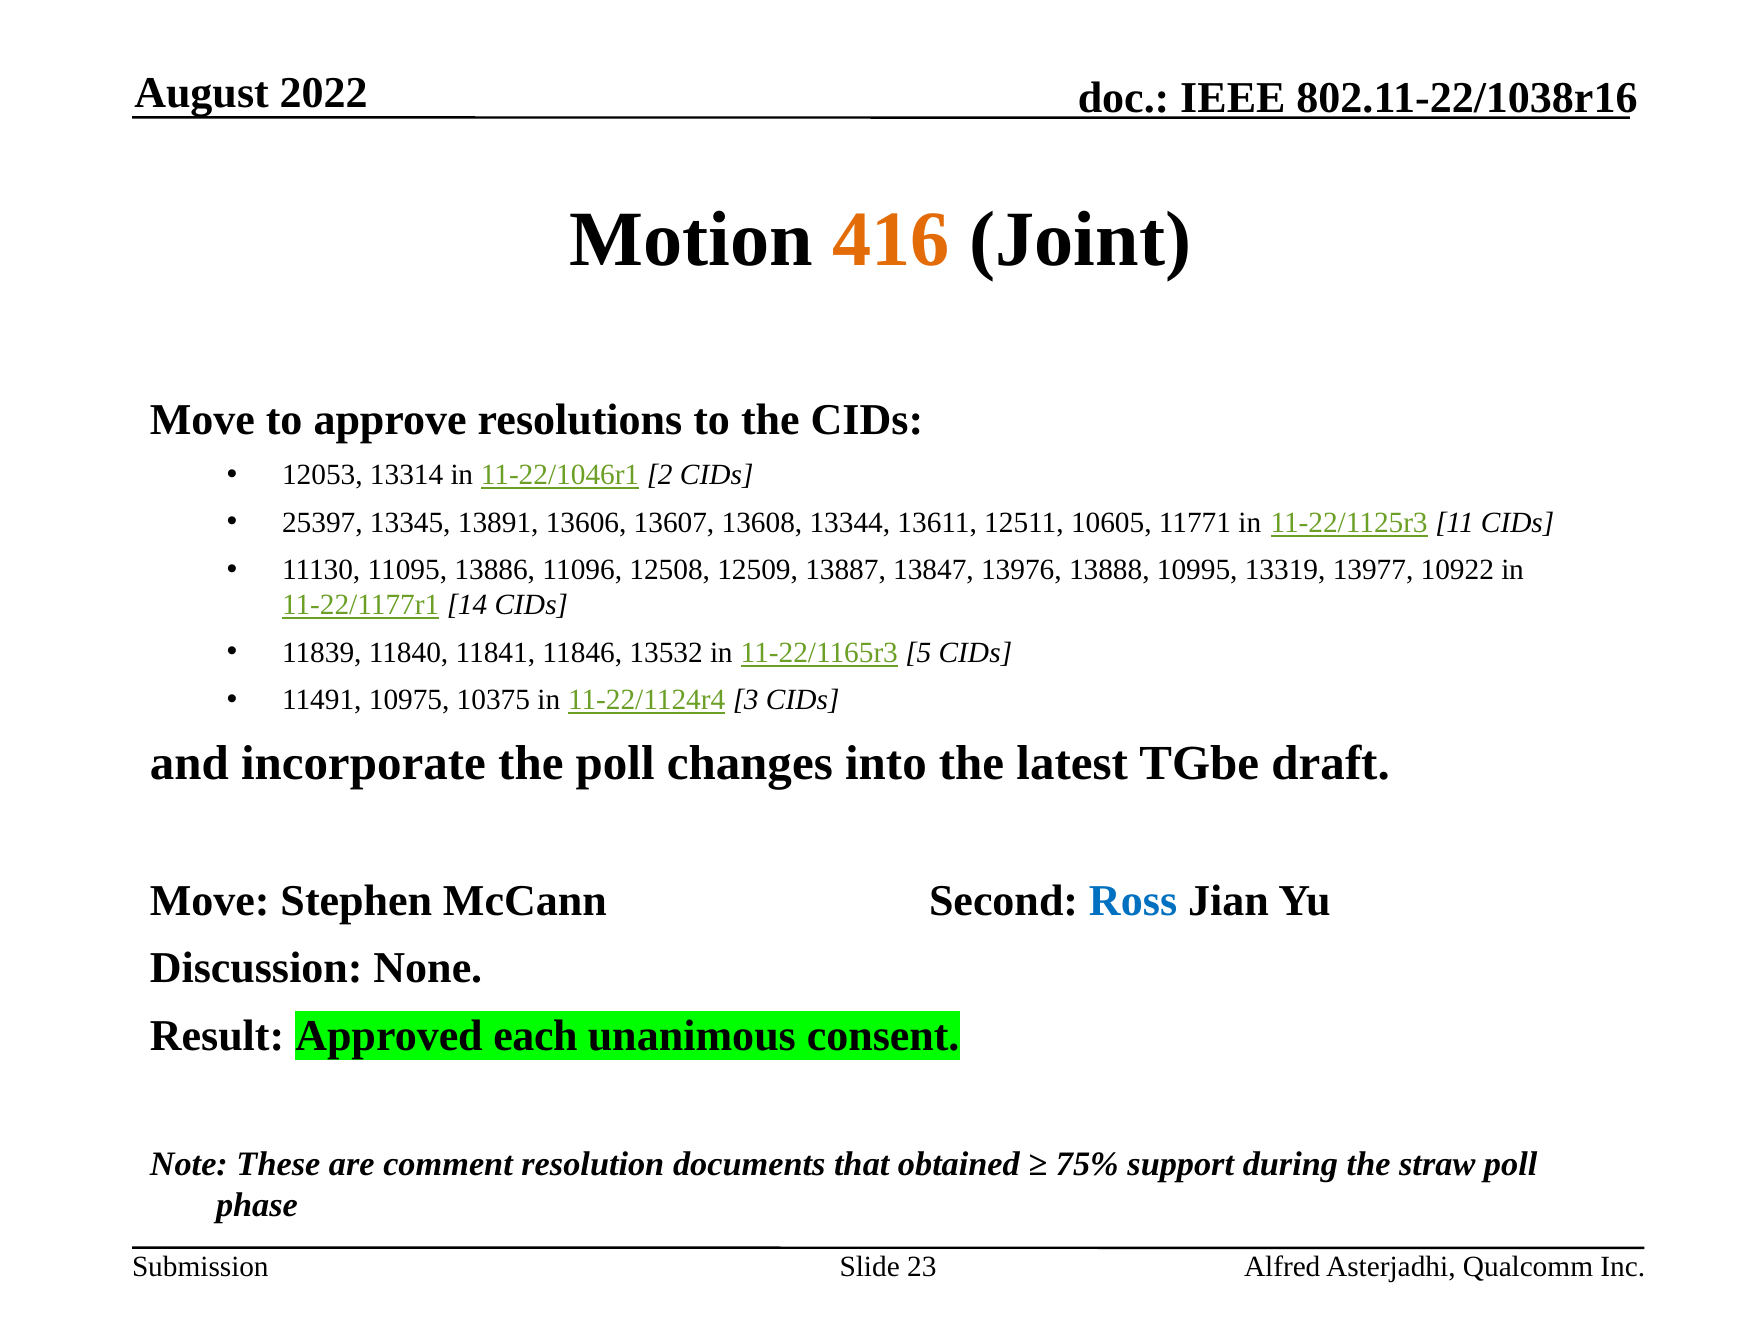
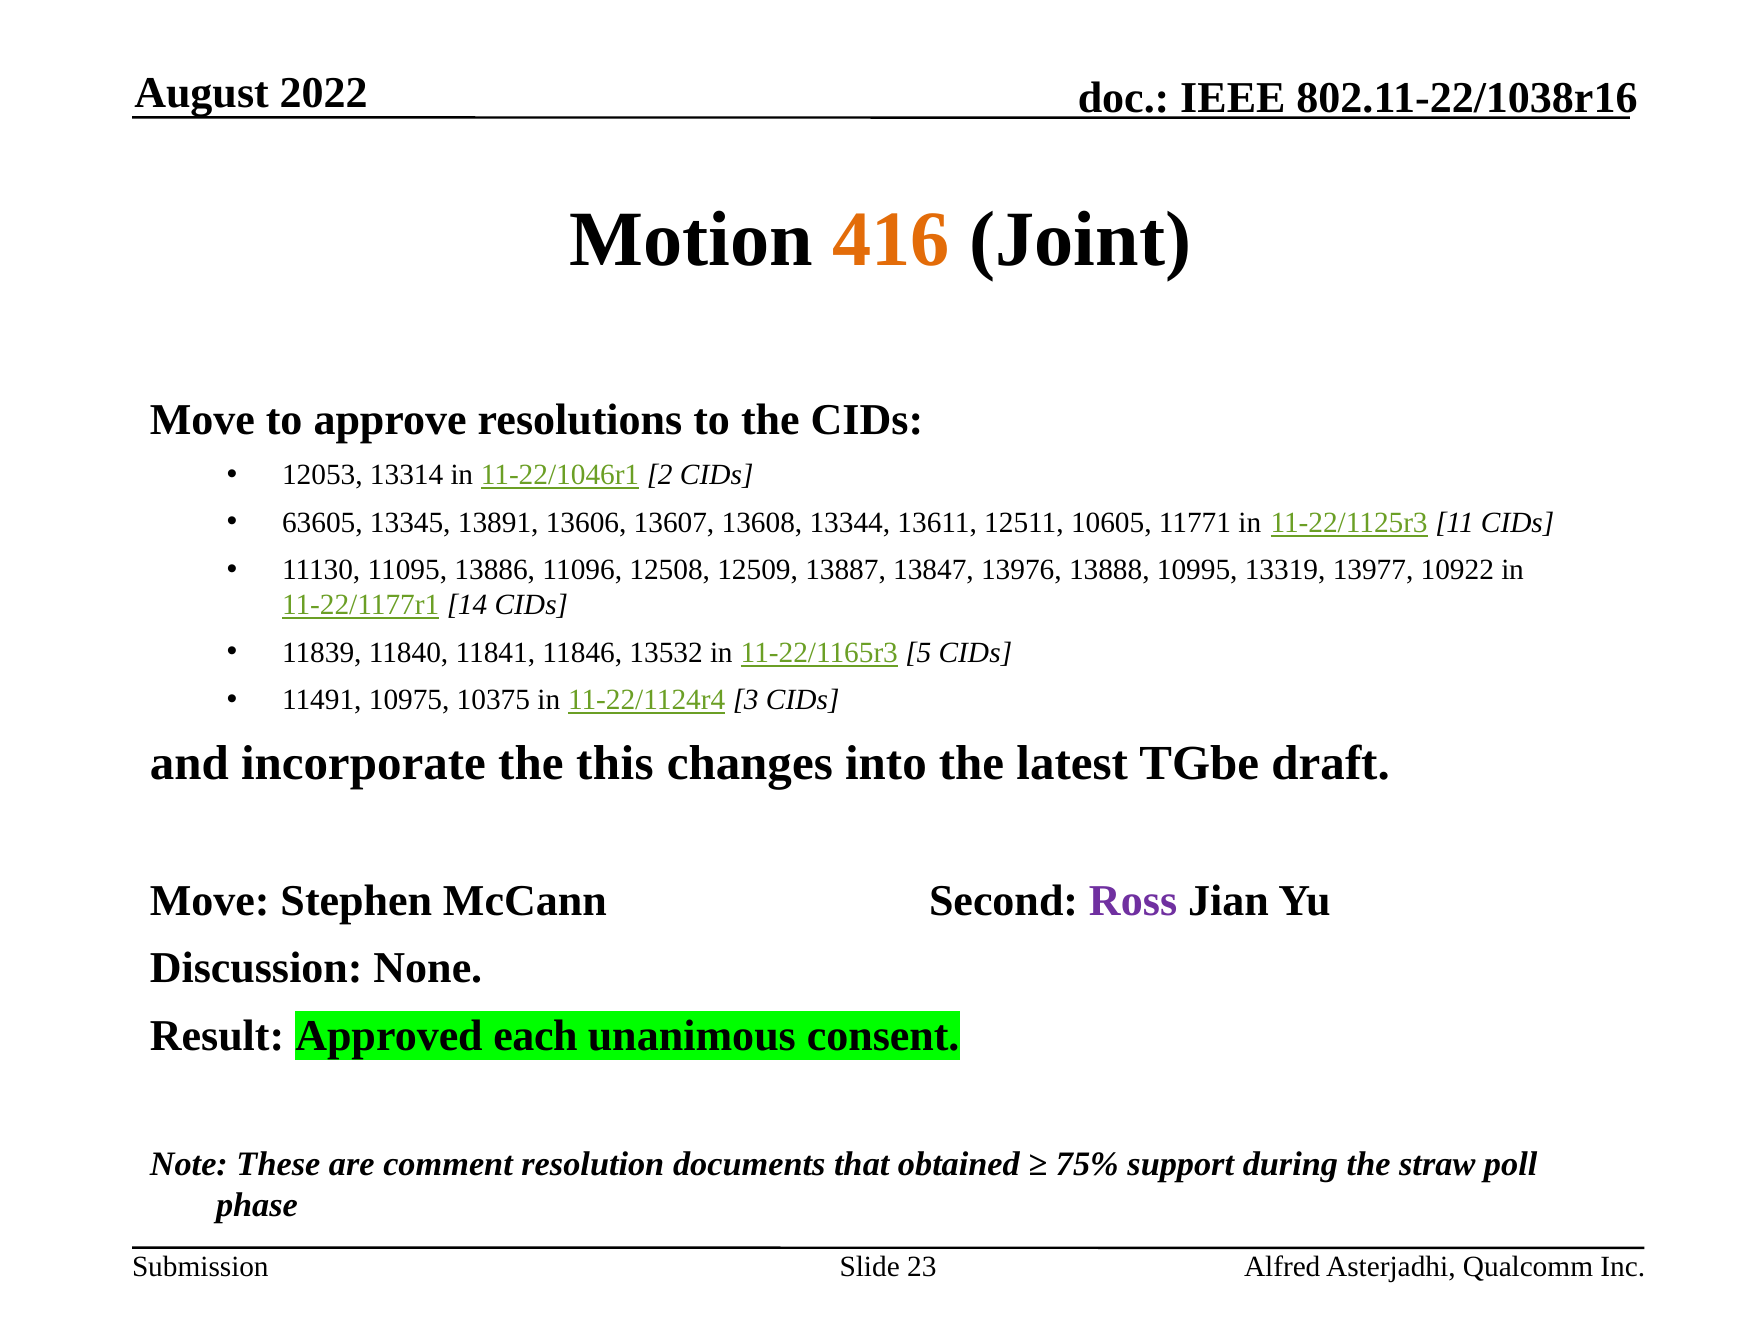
25397: 25397 -> 63605 (322, 523)
the poll: poll -> this (615, 763)
Ross colour: blue -> purple (1133, 901)
